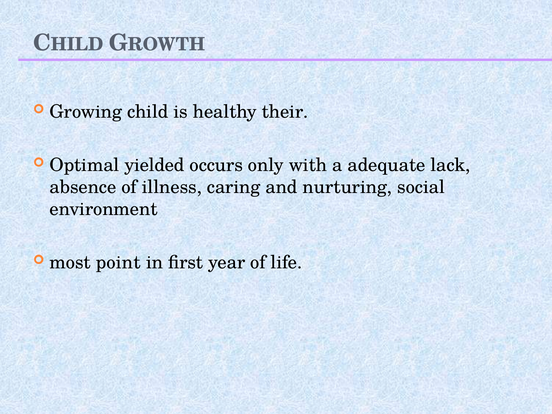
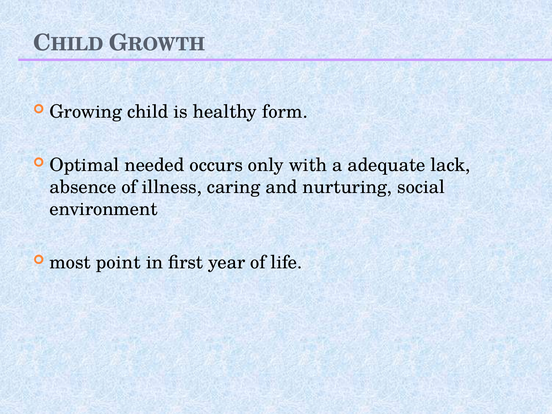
their: their -> form (285, 112)
yielded: yielded -> needed (154, 165)
